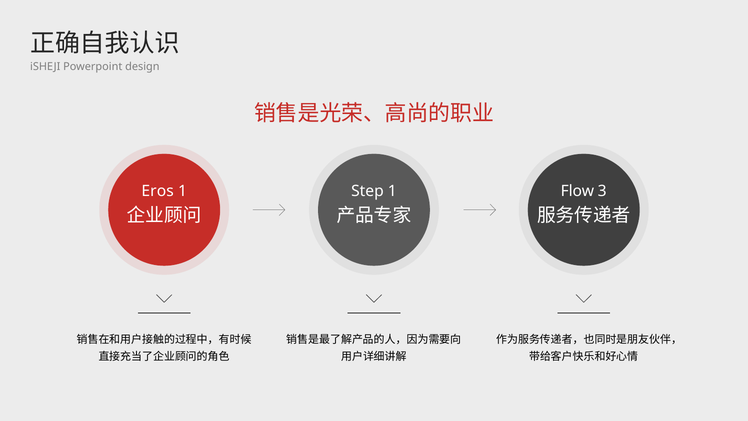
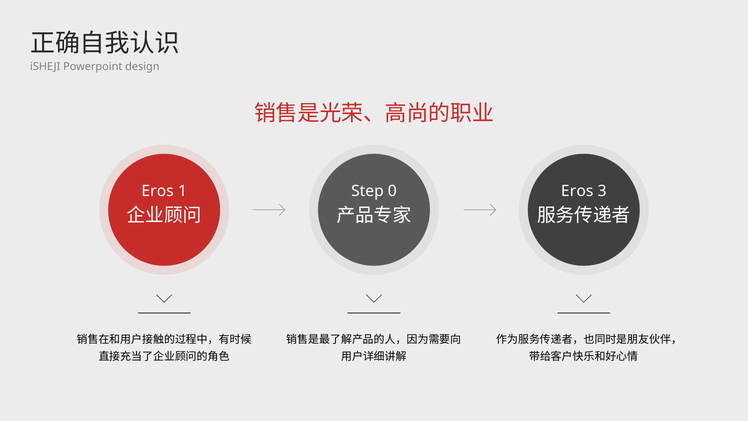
Step 1: 1 -> 0 (392, 191)
Flow: Flow -> Eros (577, 191)
